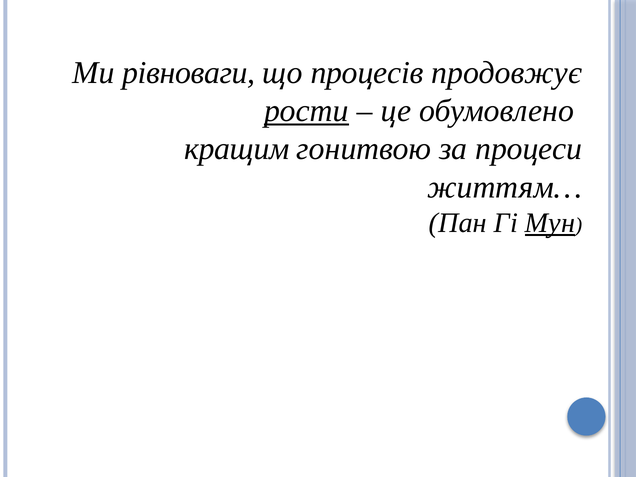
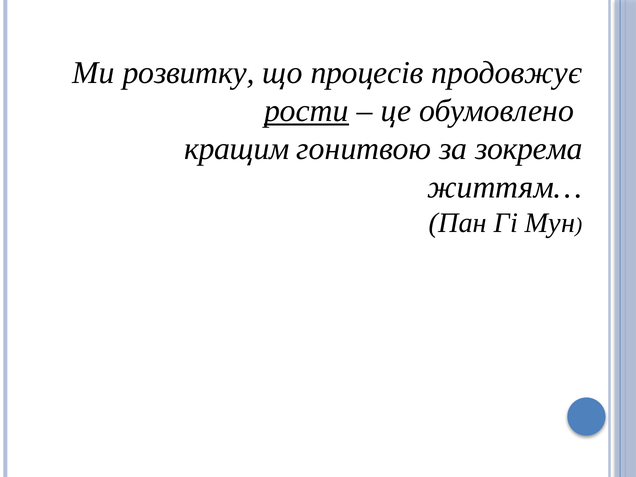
рівноваги: рівноваги -> розвитку (189, 73)
процеси: процеси -> зокрема (529, 149)
Мун underline: present -> none (550, 223)
